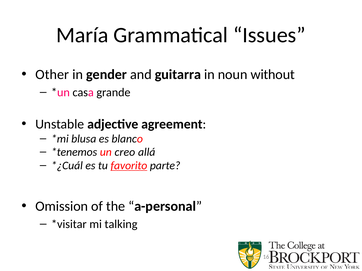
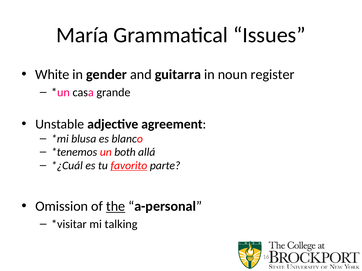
Other: Other -> White (52, 75)
without: without -> register (273, 75)
creo: creo -> both (125, 152)
the underline: none -> present (116, 207)
